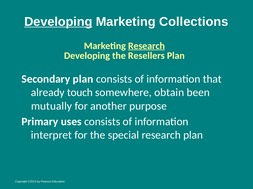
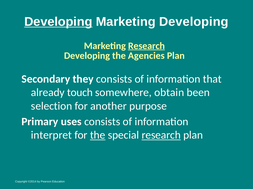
Marketing Collections: Collections -> Developing (194, 22)
Resellers: Resellers -> Agencies (146, 56)
Secondary plan: plan -> they (83, 79)
mutually: mutually -> selection (52, 106)
the underline: none -> present (98, 136)
research underline: none -> present (161, 136)
